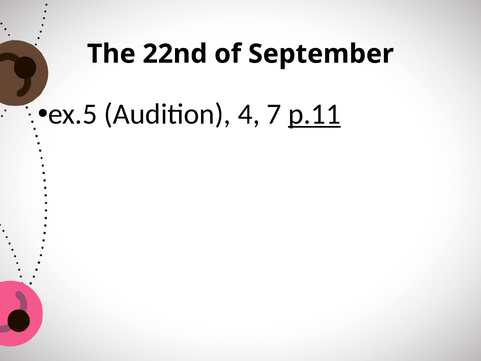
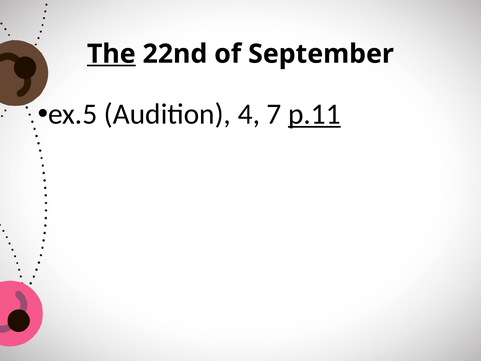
The underline: none -> present (111, 54)
